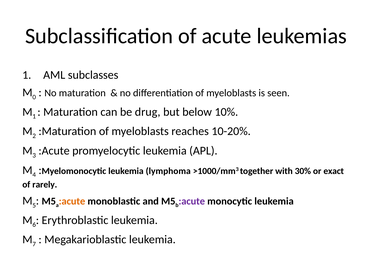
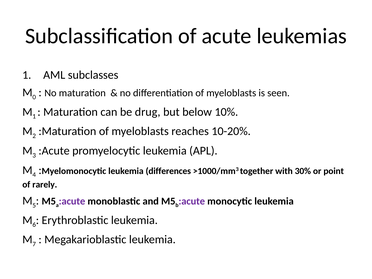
lymphoma: lymphoma -> differences (168, 171)
exact: exact -> point (334, 171)
:acute colour: orange -> purple (72, 201)
